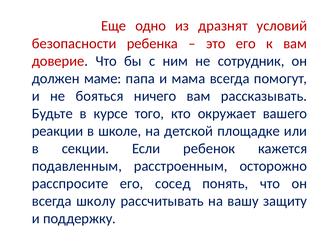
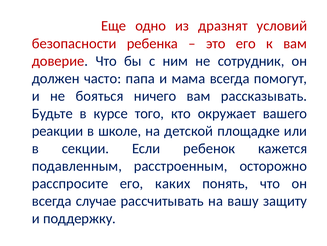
маме: маме -> часто (103, 78)
сосед: сосед -> каких (173, 183)
школу: школу -> случае (96, 200)
